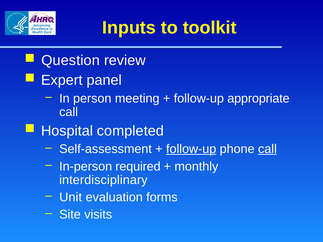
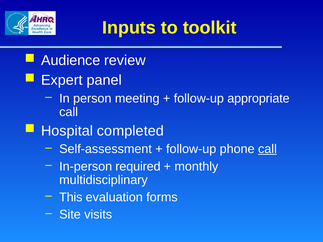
Question: Question -> Audience (71, 60)
follow-up underline: present -> none (191, 149)
interdisciplinary: interdisciplinary -> multidisciplinary (103, 180)
Unit: Unit -> This (71, 197)
